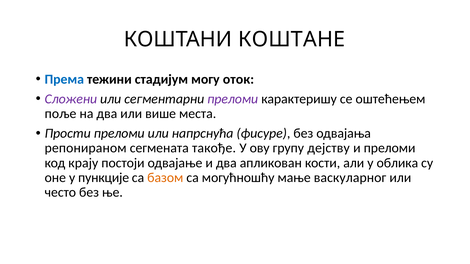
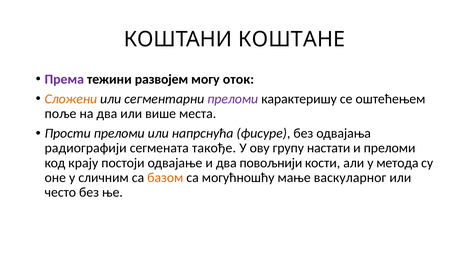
Према colour: blue -> purple (64, 79)
стадијум: стадијум -> развојем (162, 79)
Сложени colour: purple -> orange (71, 99)
репонираном: репонираном -> радиографији (86, 148)
дејству: дејству -> настати (329, 148)
апликован: апликован -> повољнији (271, 163)
облика: облика -> метода (397, 163)
пункције: пункције -> сличним (104, 178)
